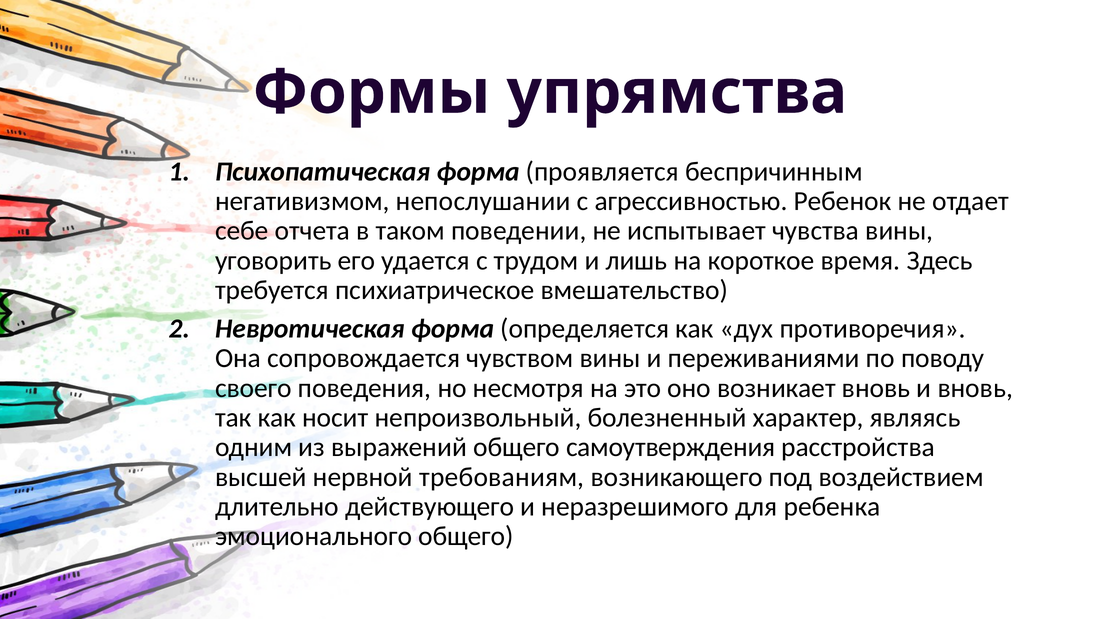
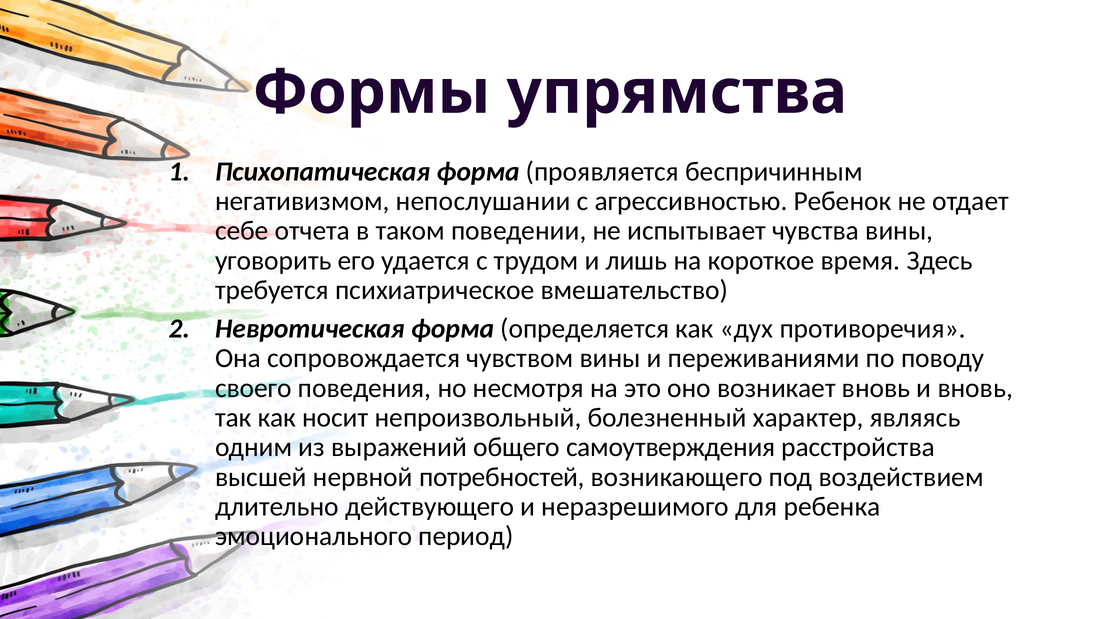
требованиям: требованиям -> потребностей (502, 477)
эмоционального общего: общего -> период (466, 536)
